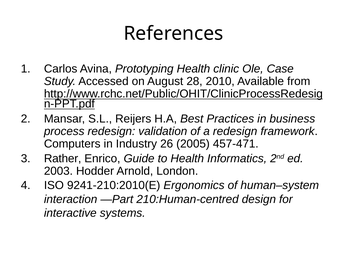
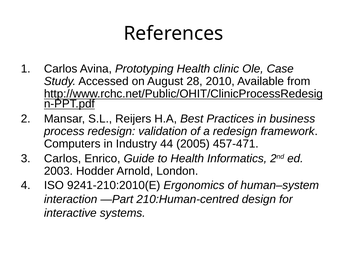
26: 26 -> 44 (167, 143)
Rather: Rather -> Carlos (63, 158)
